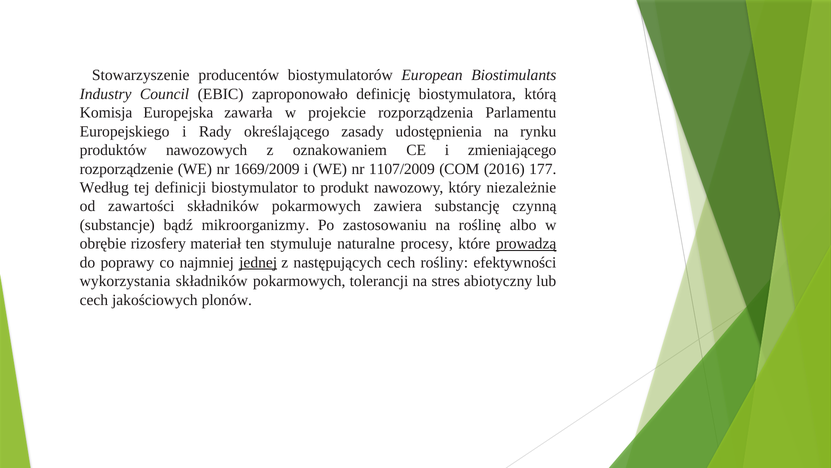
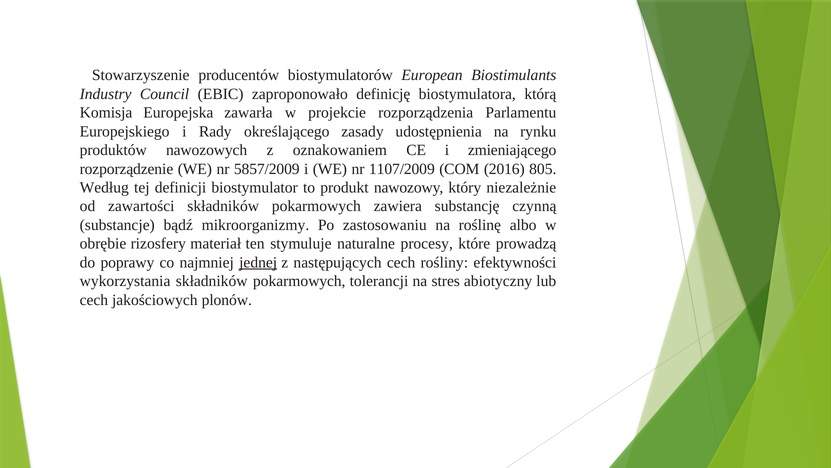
1669/2009: 1669/2009 -> 5857/2009 (267, 169)
177: 177 -> 805 (543, 169)
prowadzą underline: present -> none (526, 243)
